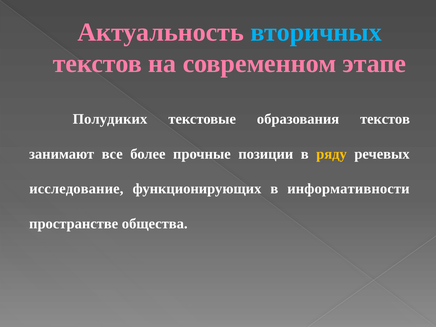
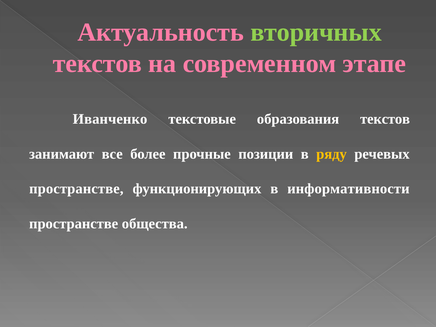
вторичных colour: light blue -> light green (316, 32)
Полудиких: Полудиких -> Иванченко (110, 119)
исследование: исследование -> пространстве (76, 189)
